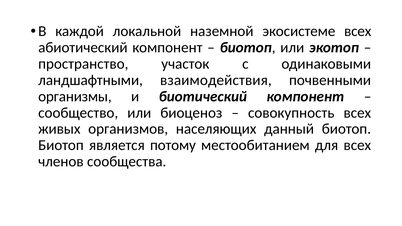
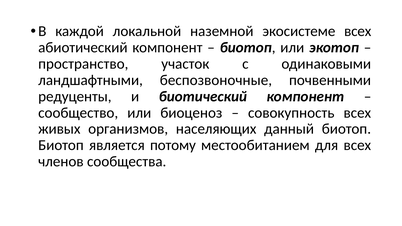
взаимодействия: взаимодействия -> беспозвоночные (216, 80)
организмы: организмы -> редуценты (75, 97)
